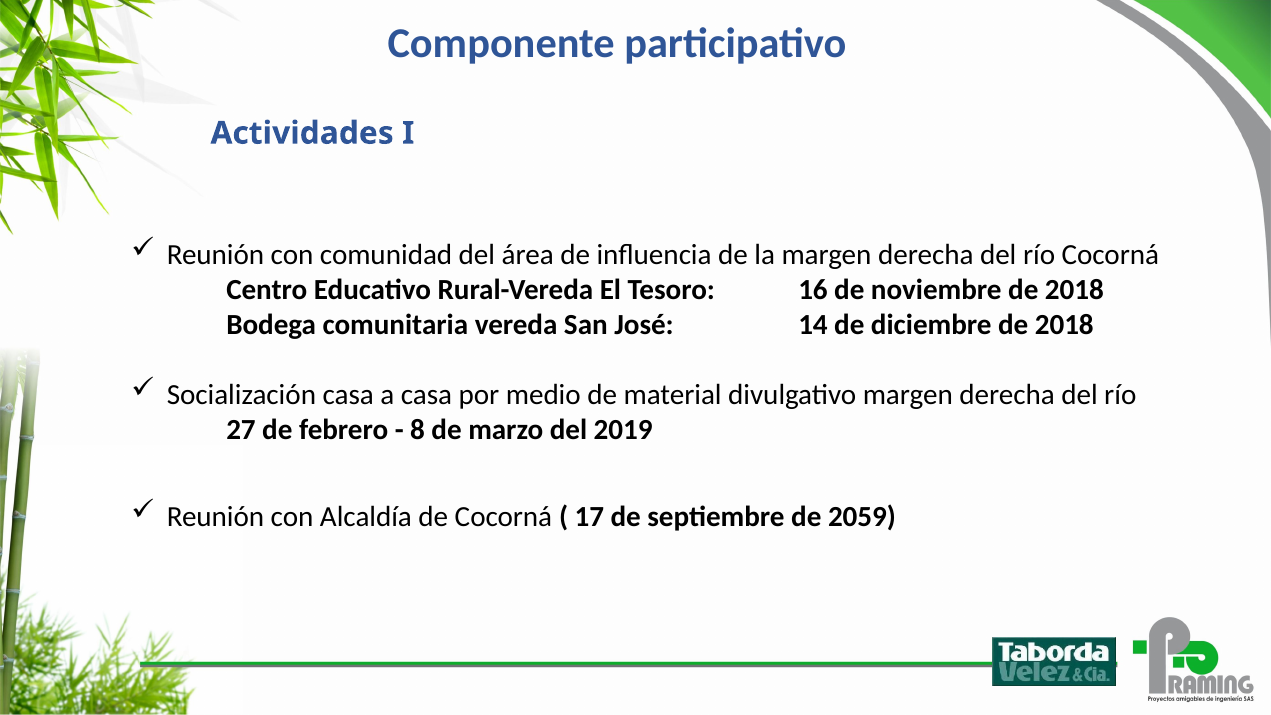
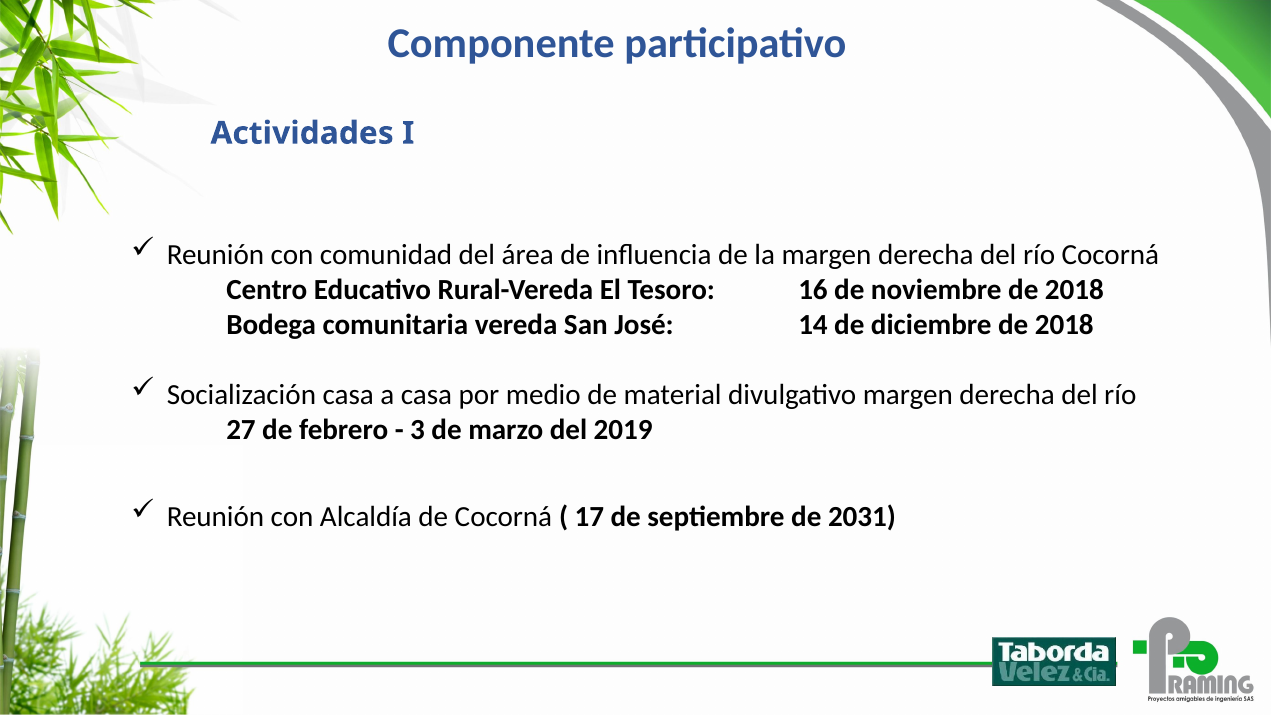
8: 8 -> 3 (418, 429)
2059: 2059 -> 2031 (862, 517)
